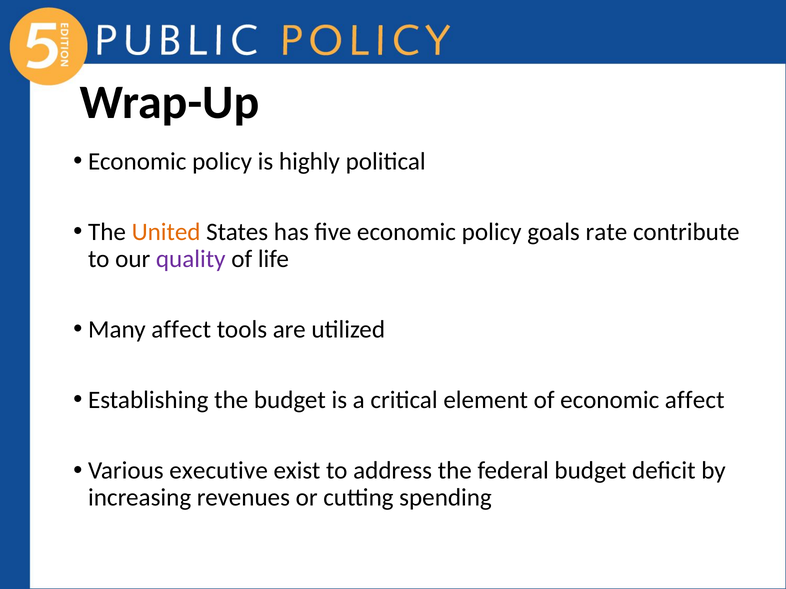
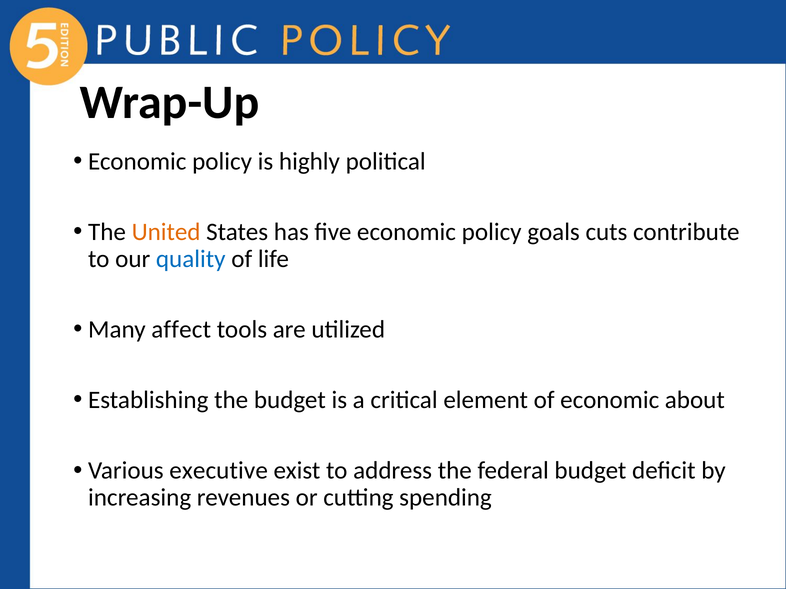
rate: rate -> cuts (606, 232)
quality colour: purple -> blue (191, 259)
economic affect: affect -> about (695, 400)
